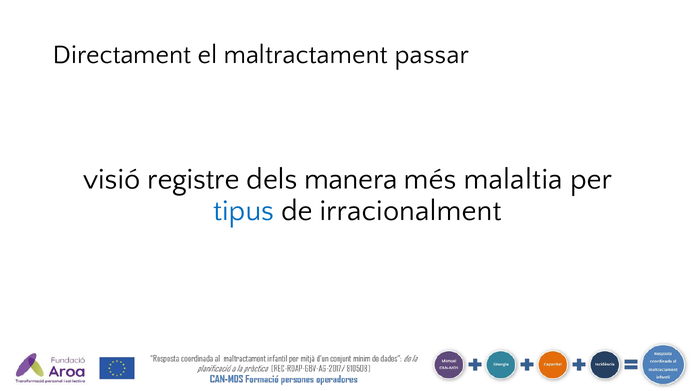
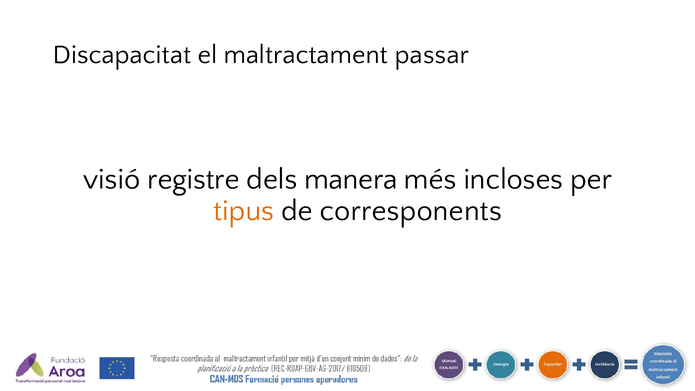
Directament: Directament -> Discapacitat (122, 55)
malaltia: malaltia -> incloses (513, 179)
tipus colour: blue -> orange (244, 210)
irracionalment: irracionalment -> corresponents (411, 210)
